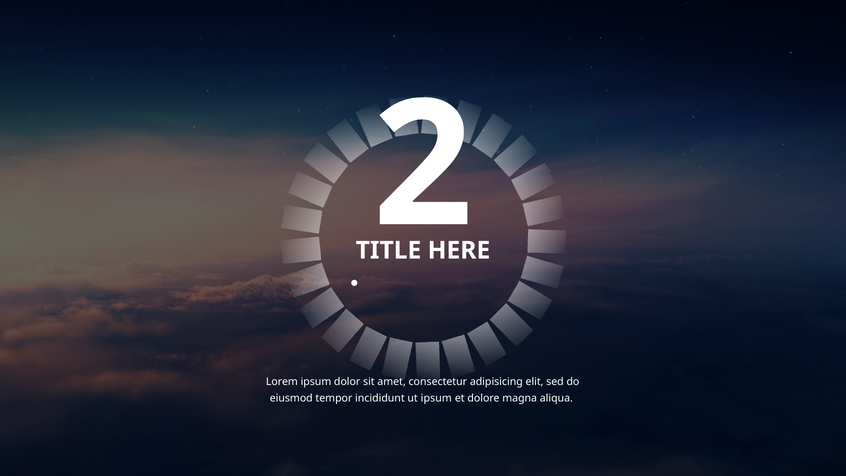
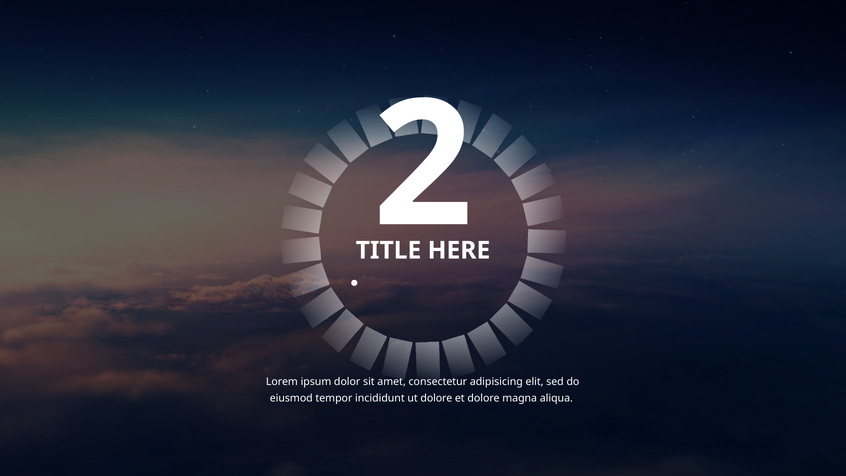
ut ipsum: ipsum -> dolore (436, 398)
